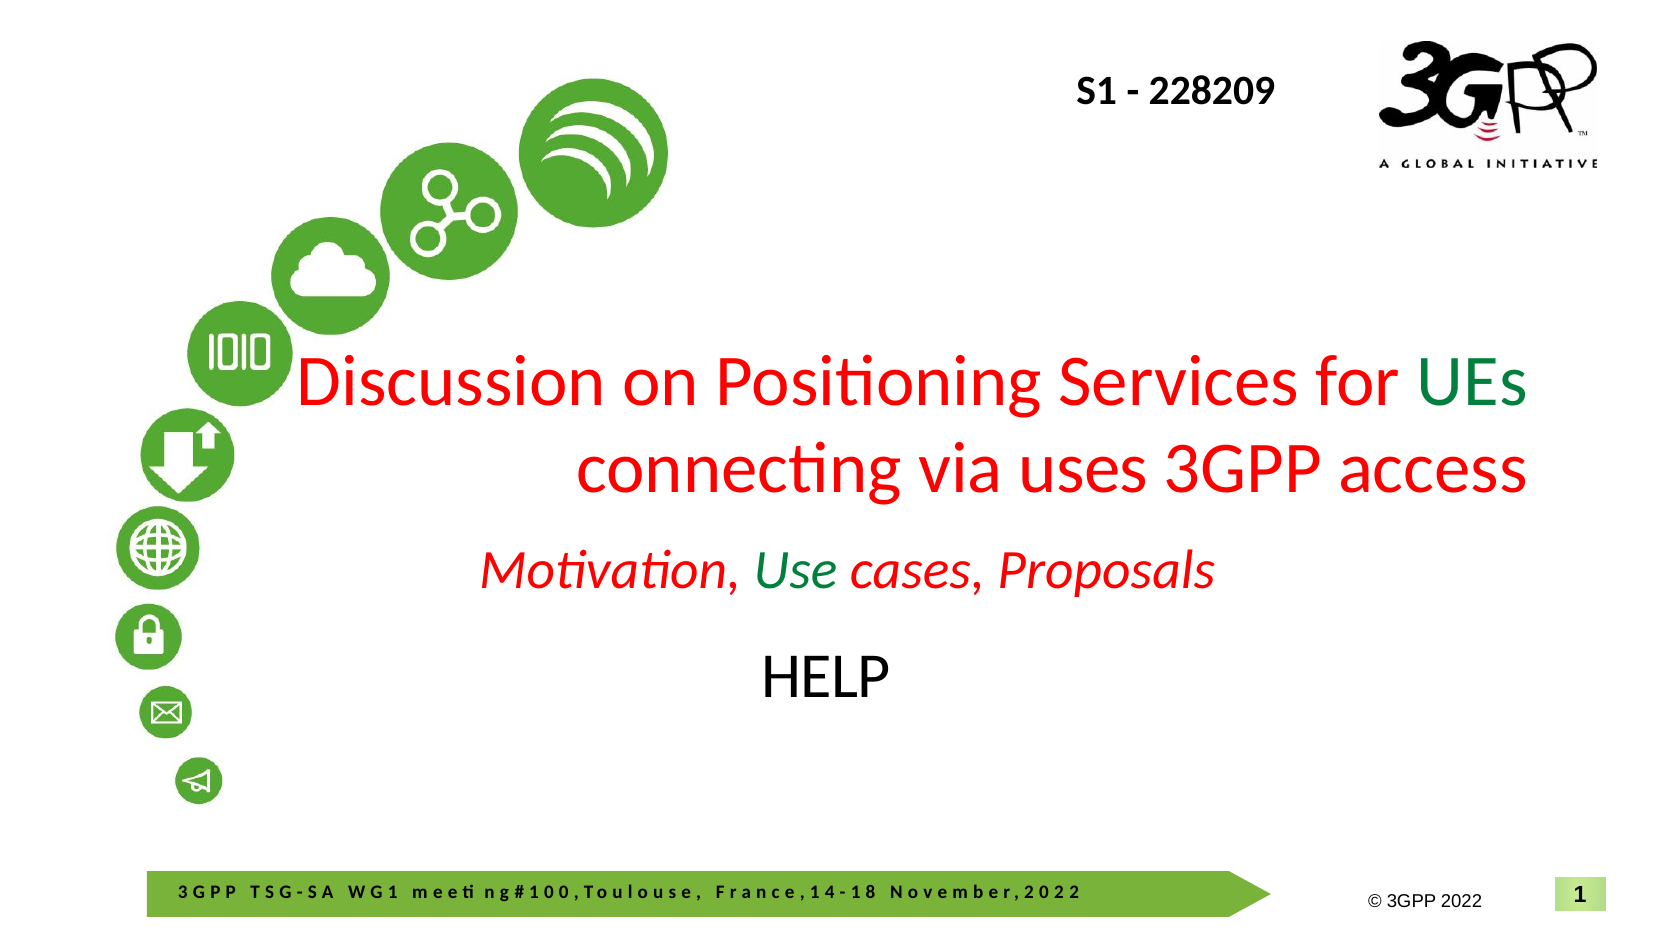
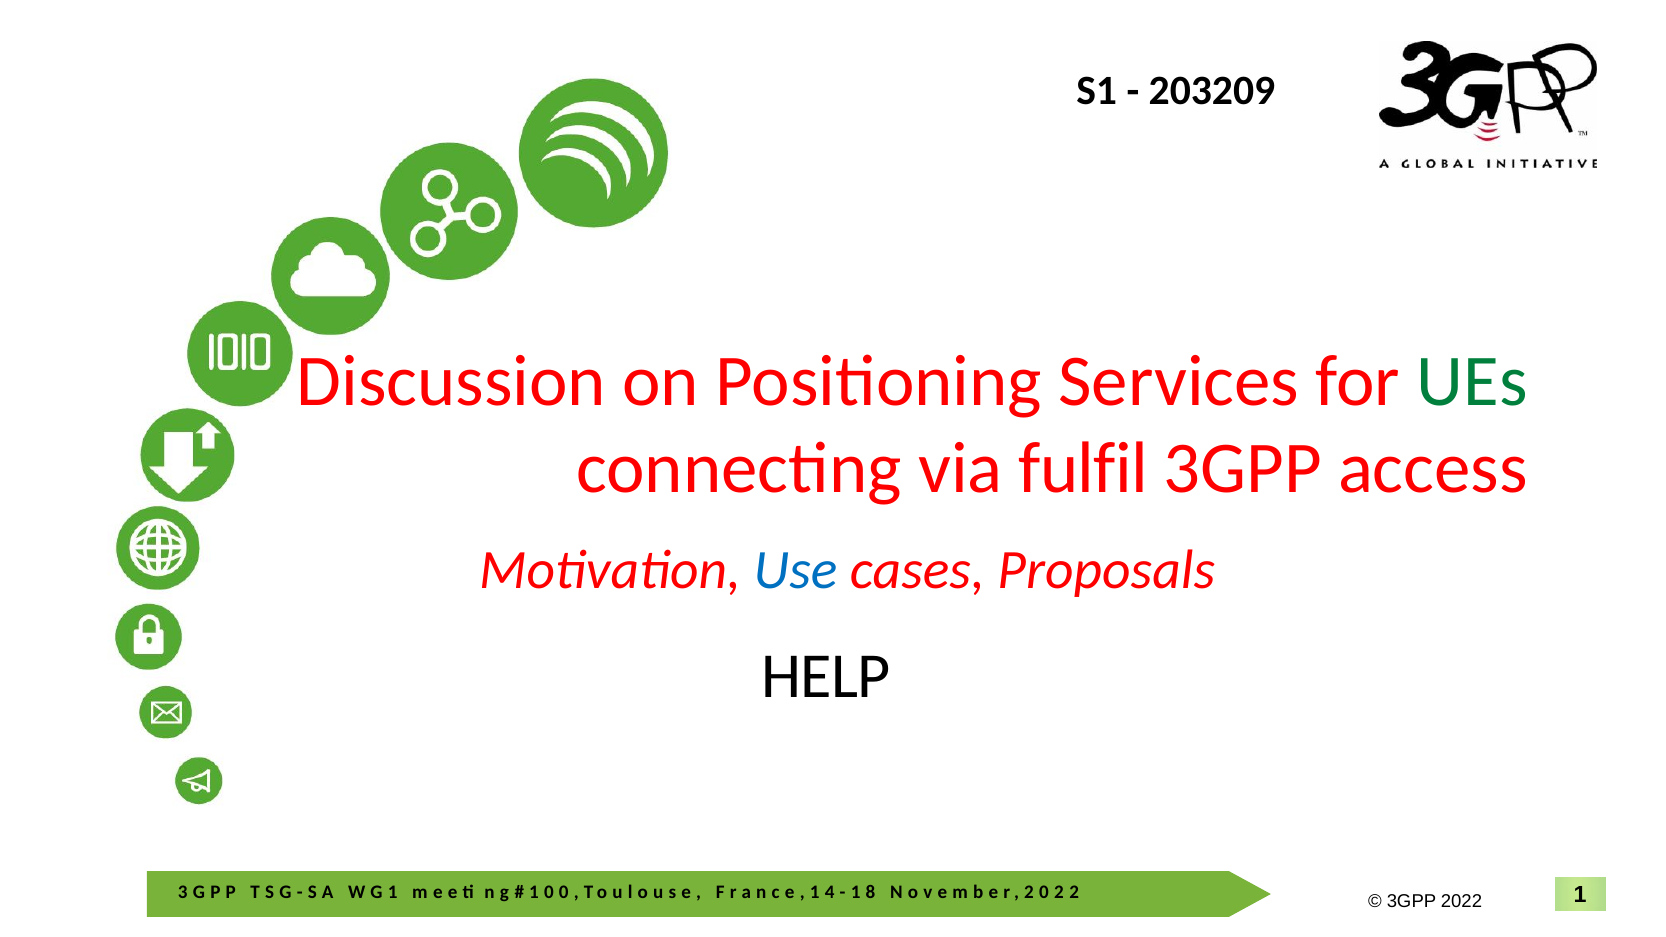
228209: 228209 -> 203209 (1212, 91)
uses: uses -> fulfil (1083, 469)
Use colour: green -> blue (796, 570)
